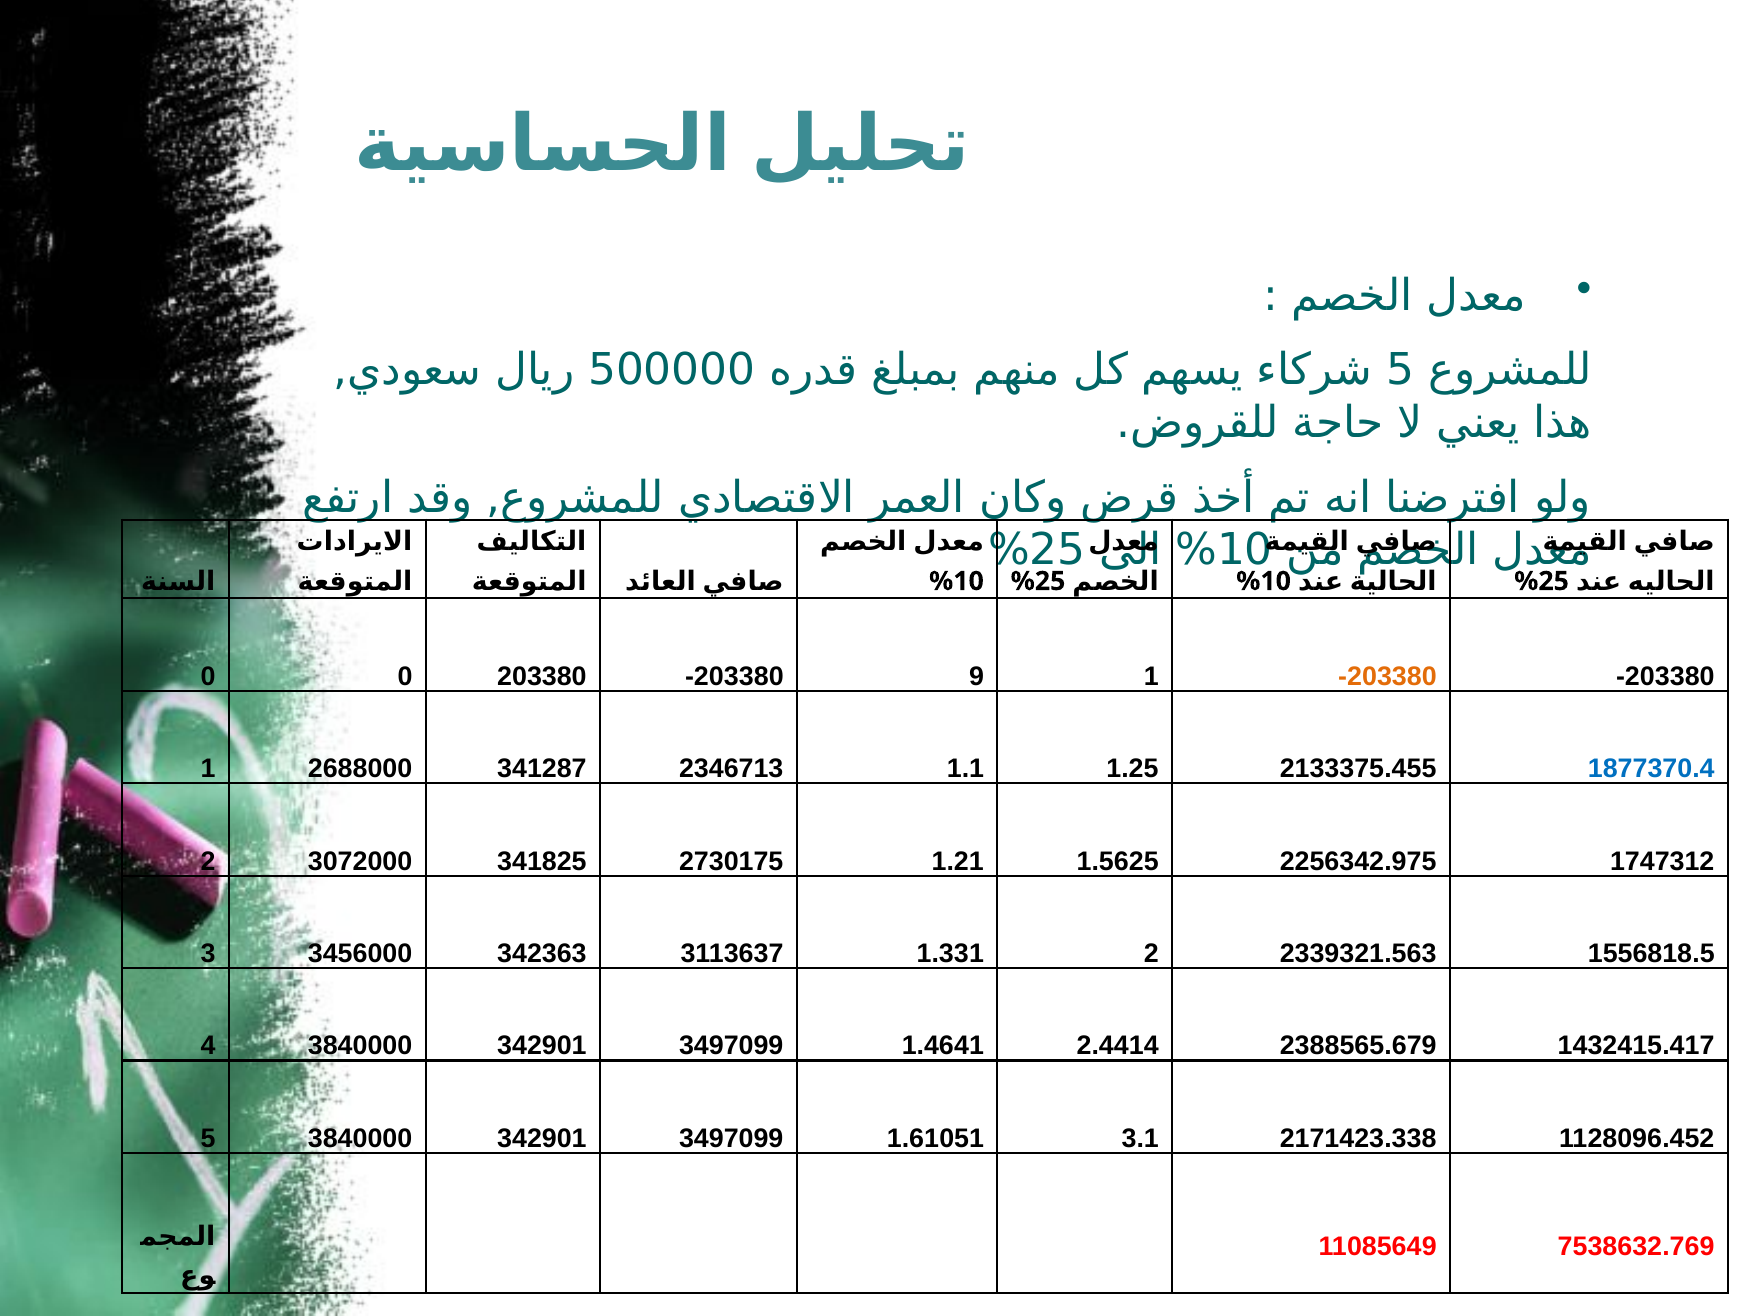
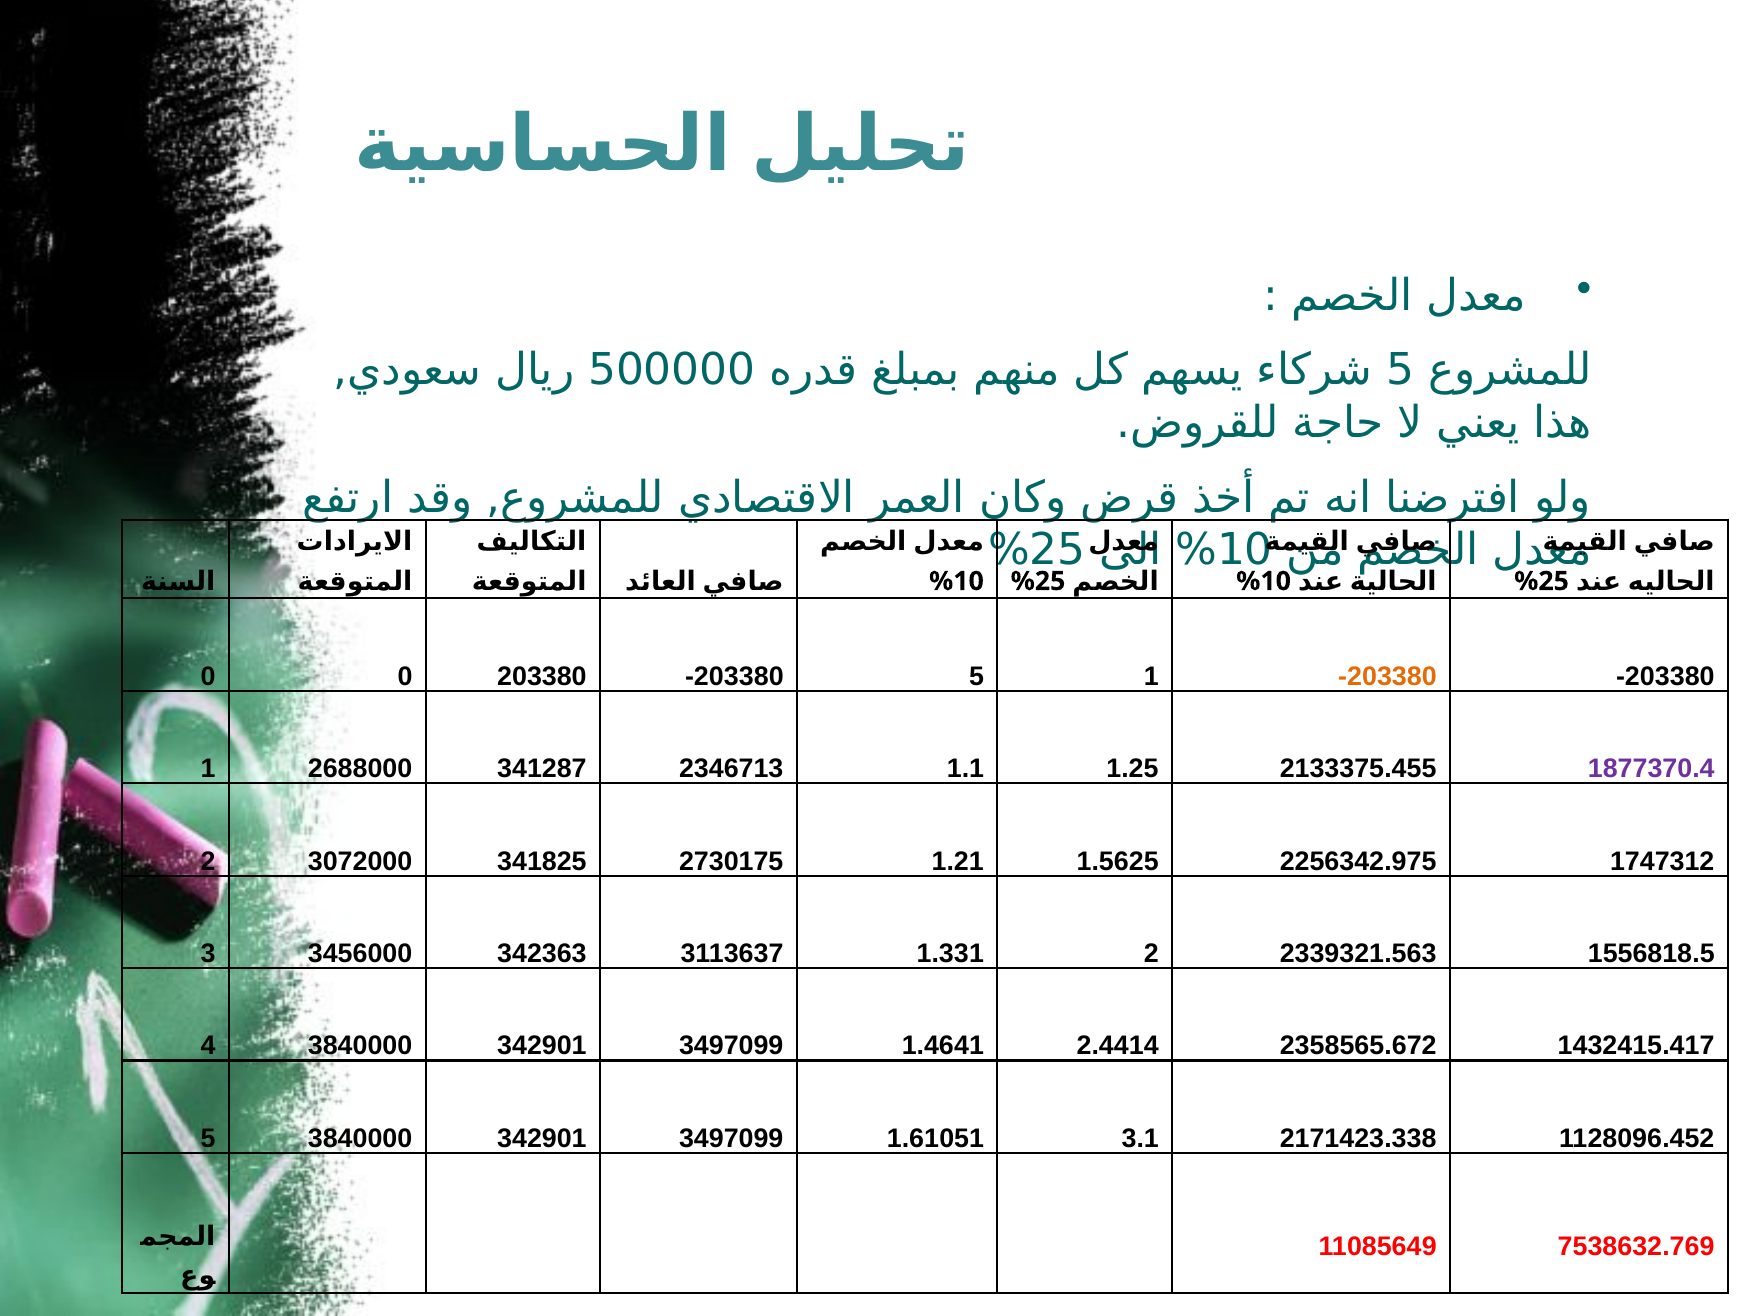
-203380 9: 9 -> 5 (977, 677)
1877370.4 colour: blue -> purple (1651, 769)
2388565.679: 2388565.679 -> 2358565.672 (1358, 1046)
